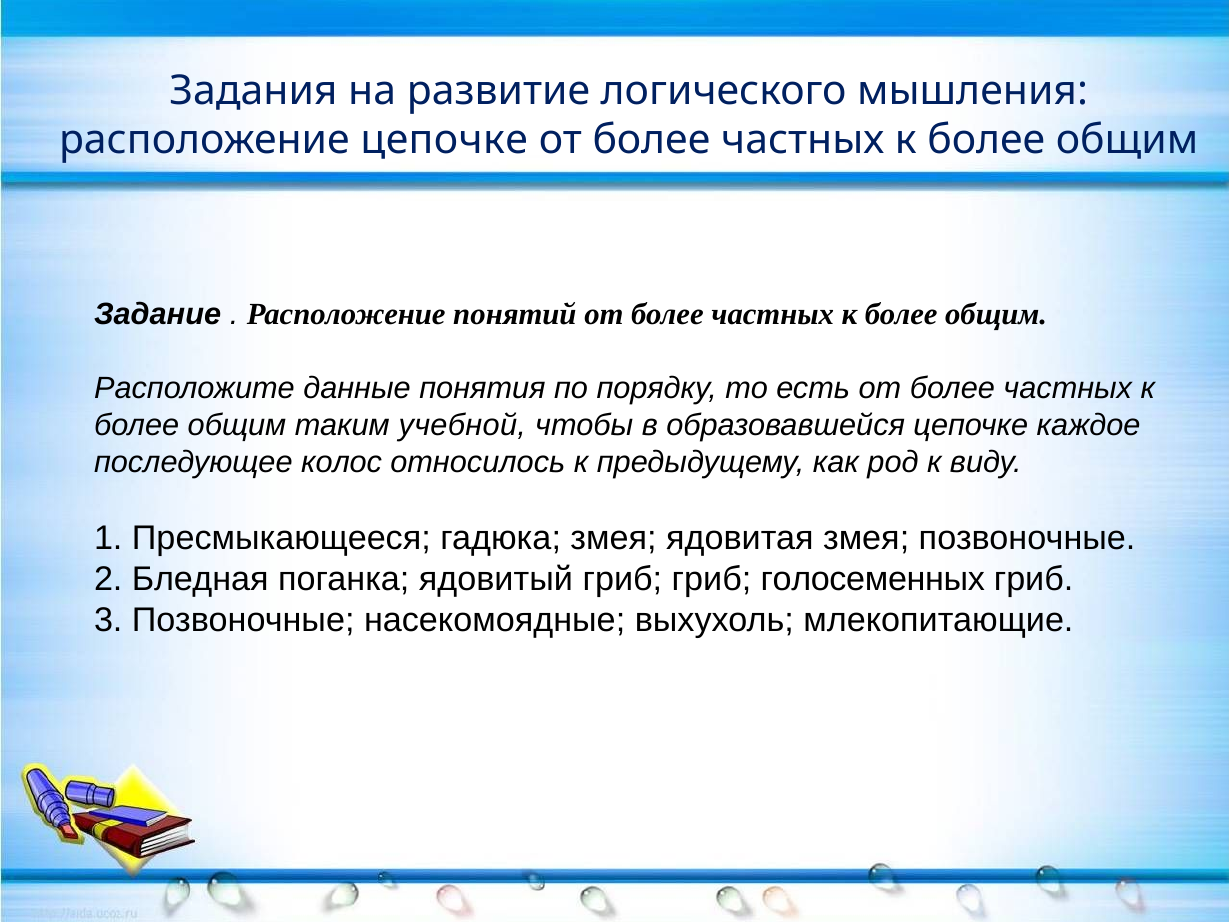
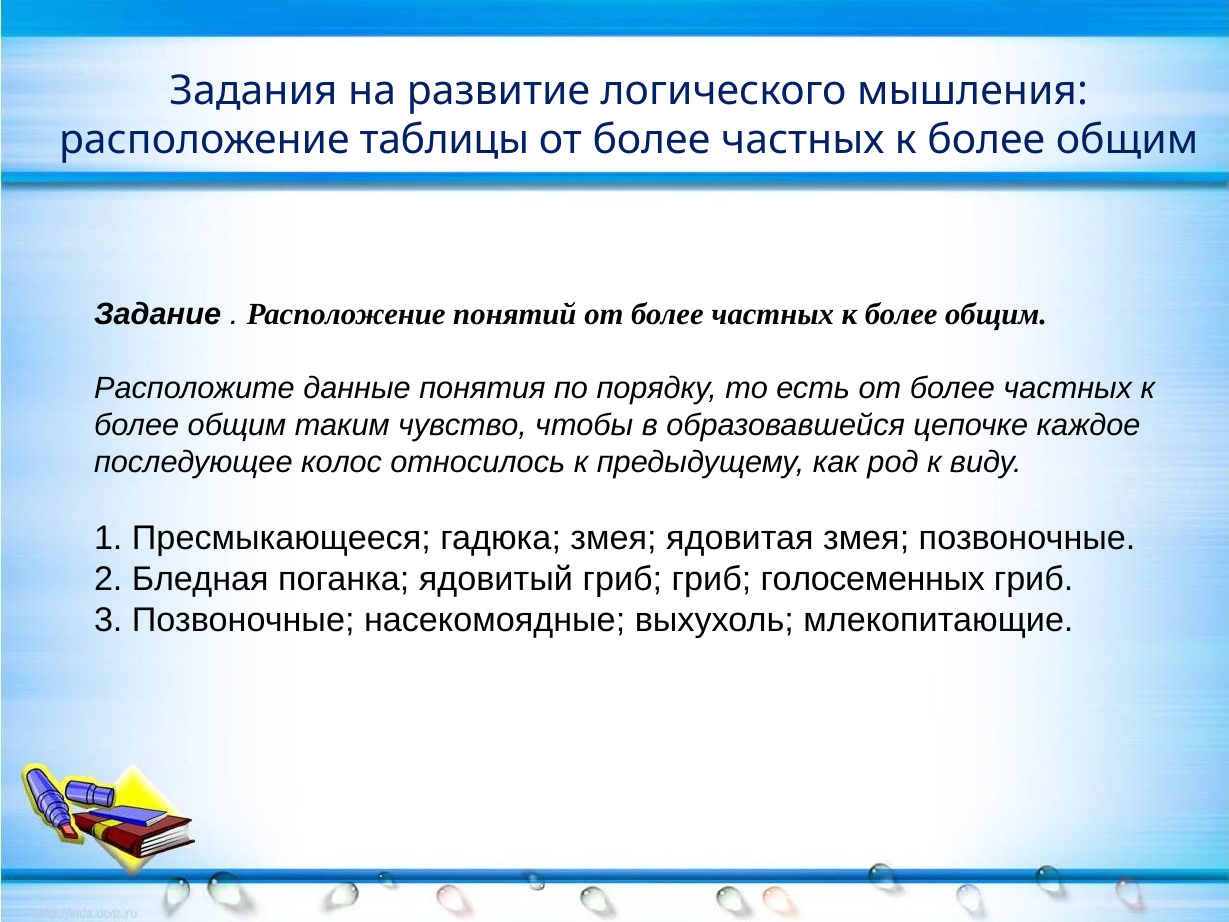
расположение цепочке: цепочке -> таблицы (444, 140)
учебной: учебной -> чувство (463, 425)
